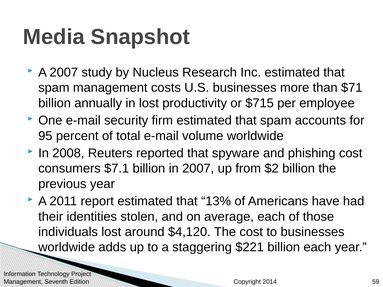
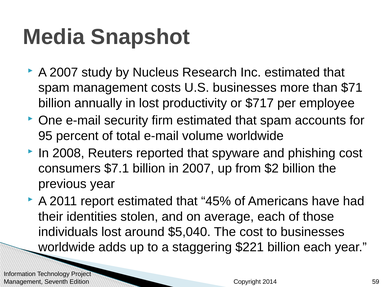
$715: $715 -> $717 (260, 103)
13%: 13% -> 45% (216, 201)
$4,120: $4,120 -> $5,040 (189, 232)
